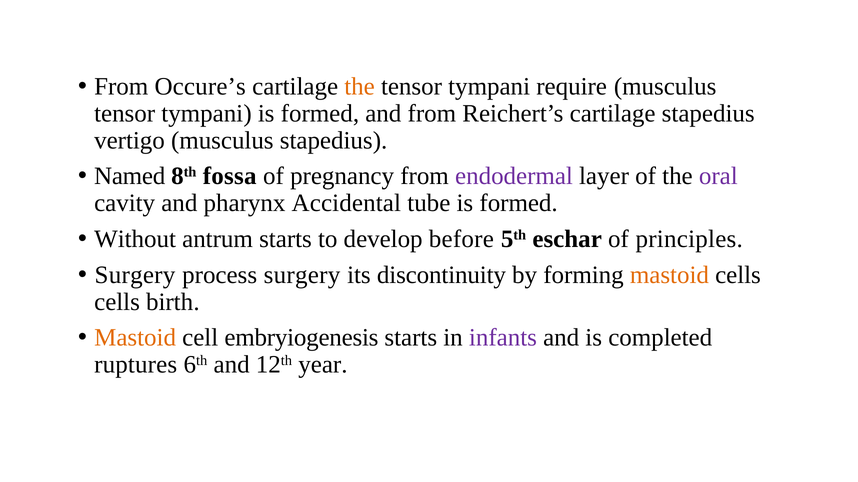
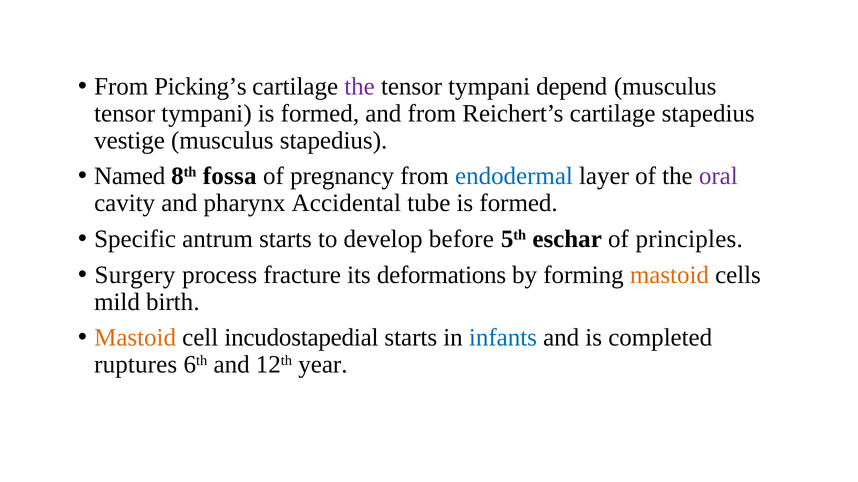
Occure’s: Occure’s -> Picking’s (200, 86)
the colour: orange -> purple (360, 86)
require: require -> depend (572, 86)
vertigo: vertigo -> vestige (130, 140)
endodermal colour: purple -> blue (514, 176)
Without: Without -> Specific (135, 239)
process surgery: surgery -> fracture (302, 275)
discontinuity: discontinuity -> deformations (442, 275)
cells: cells -> mild (117, 302)
embryiogenesis: embryiogenesis -> incudostapedial (301, 338)
infants colour: purple -> blue (503, 338)
